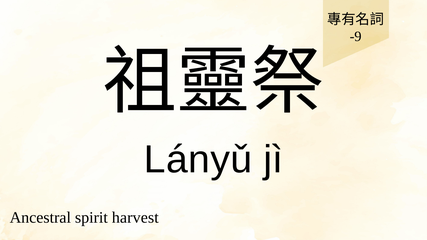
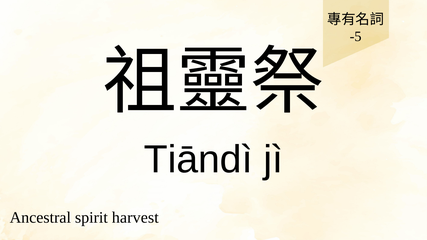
-9: -9 -> -5 (356, 36)
Lányǔ: Lányǔ -> Tiāndì (198, 160)
